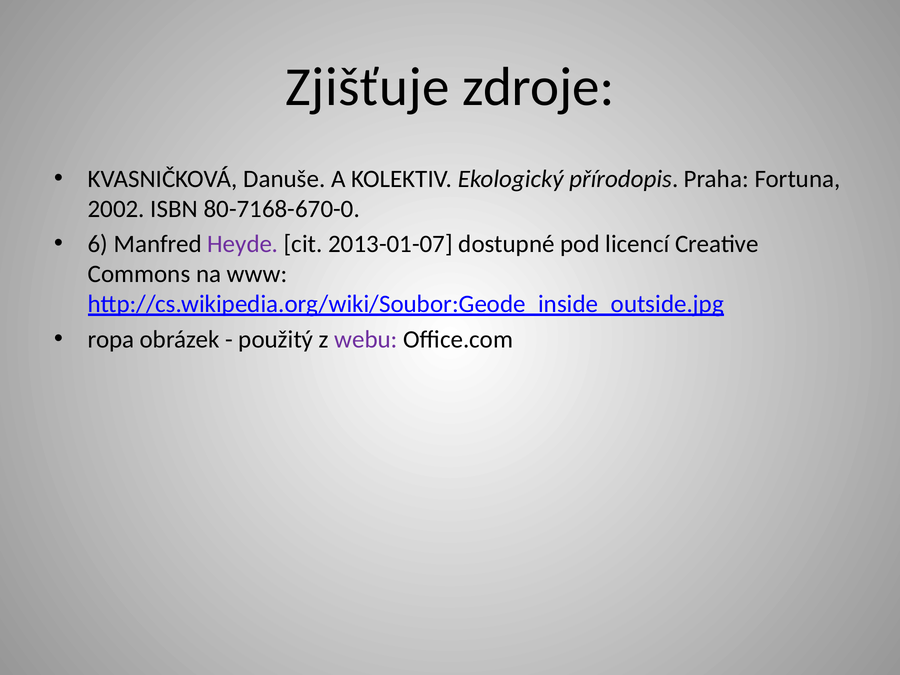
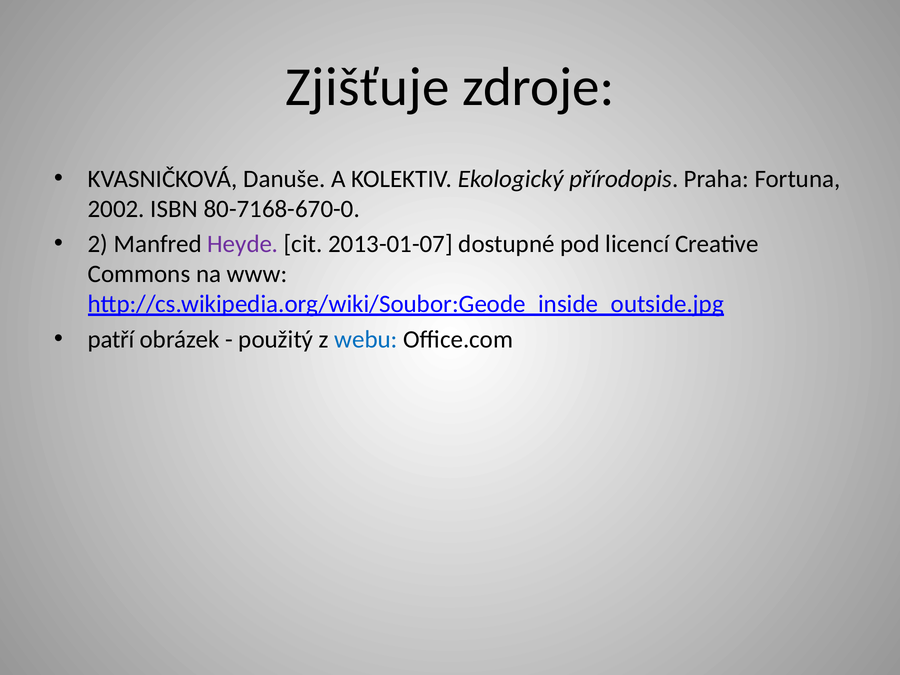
6: 6 -> 2 (98, 244)
ropa: ropa -> patří (111, 340)
webu colour: purple -> blue (366, 340)
